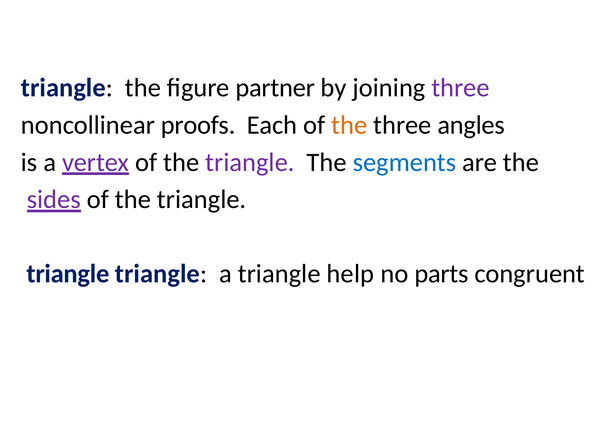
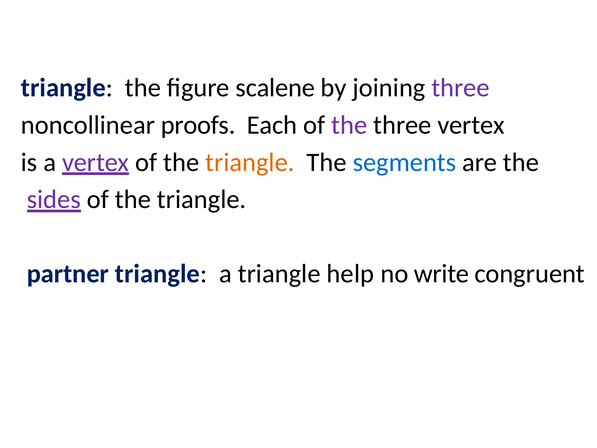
partner: partner -> scalene (275, 88)
the colour: orange -> purple (349, 125)
three angles: angles -> vertex (471, 125)
triangle colour: purple -> orange (250, 162)
triangle: triangle -> partner (68, 274)
parts: parts -> write (442, 274)
